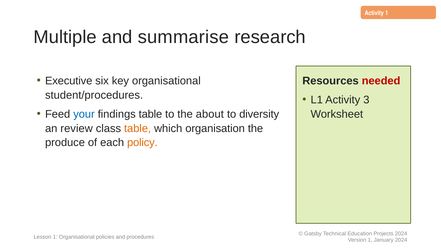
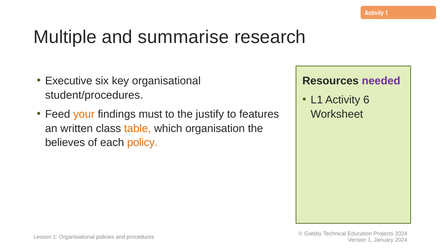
needed colour: red -> purple (381, 81)
3: 3 -> 6 (366, 100)
your colour: blue -> orange (84, 114)
findings table: table -> must (150, 114)
about: about -> justify (210, 114)
diversity: diversity -> features (259, 114)
review: review -> written (77, 128)
produce: produce -> believes (65, 143)
